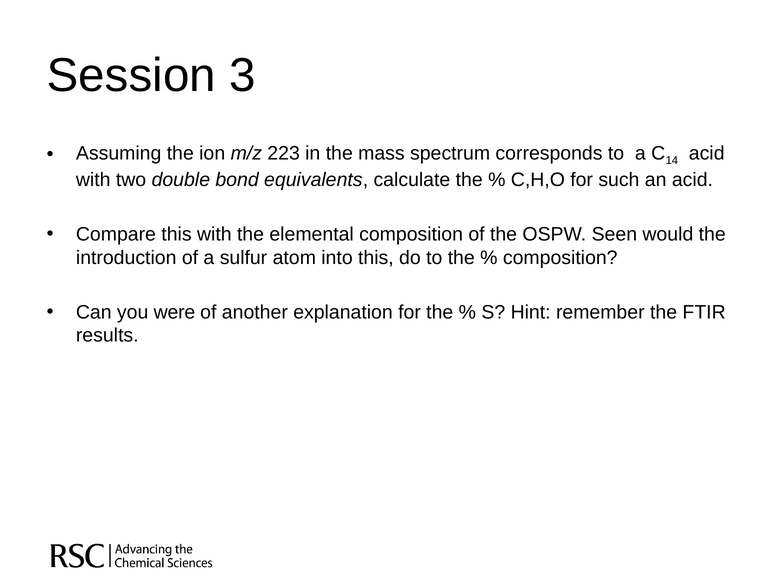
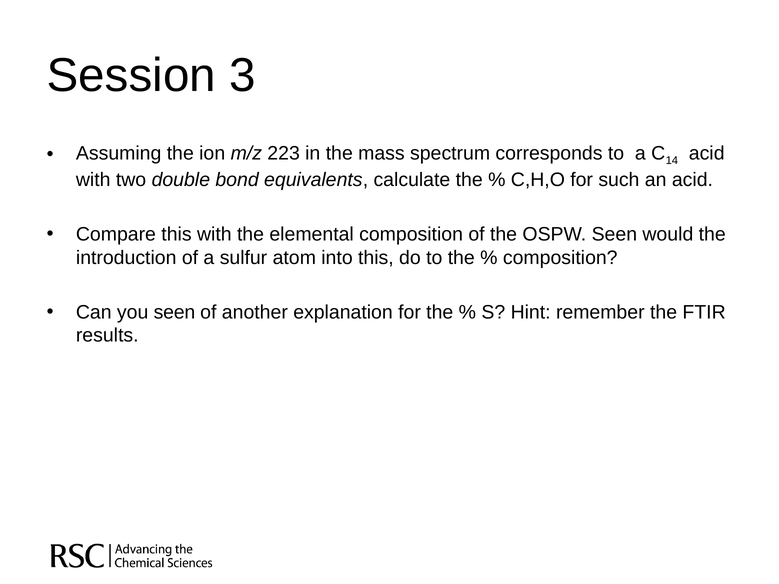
you were: were -> seen (174, 312)
